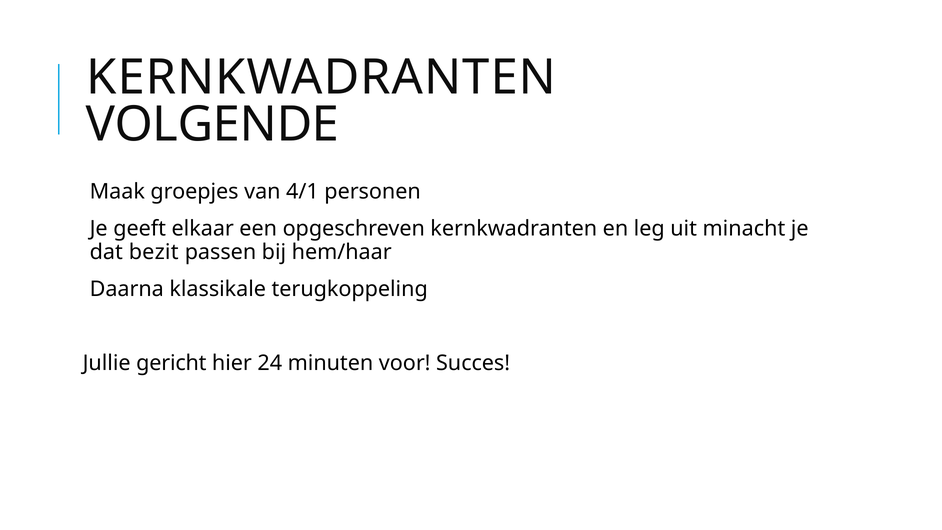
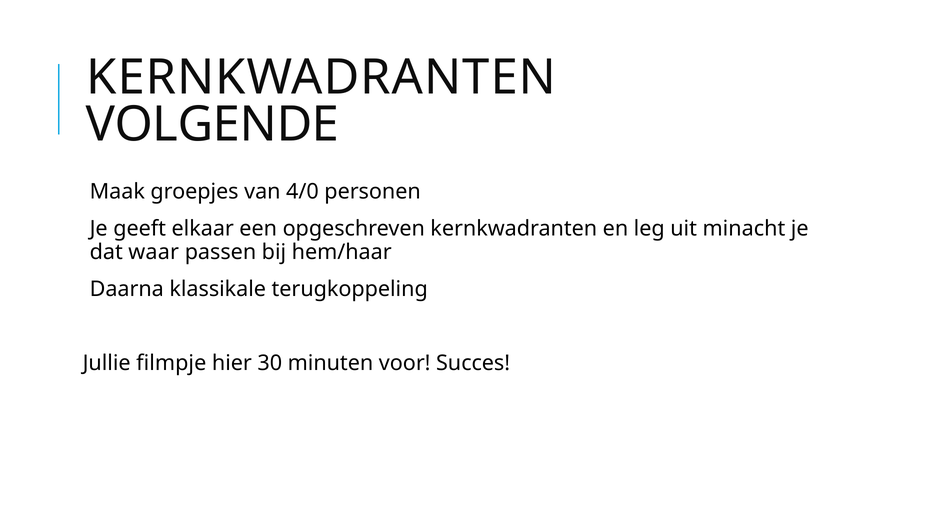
4/1: 4/1 -> 4/0 (302, 192)
bezit: bezit -> waar (154, 252)
gericht: gericht -> filmpje (171, 363)
24: 24 -> 30 (270, 363)
